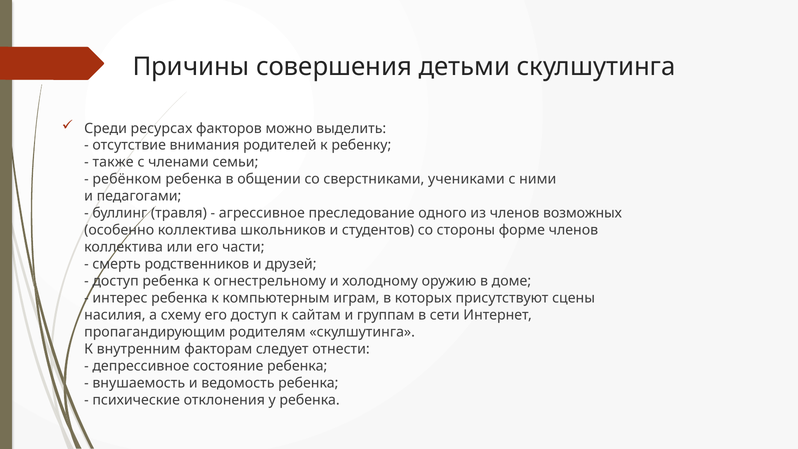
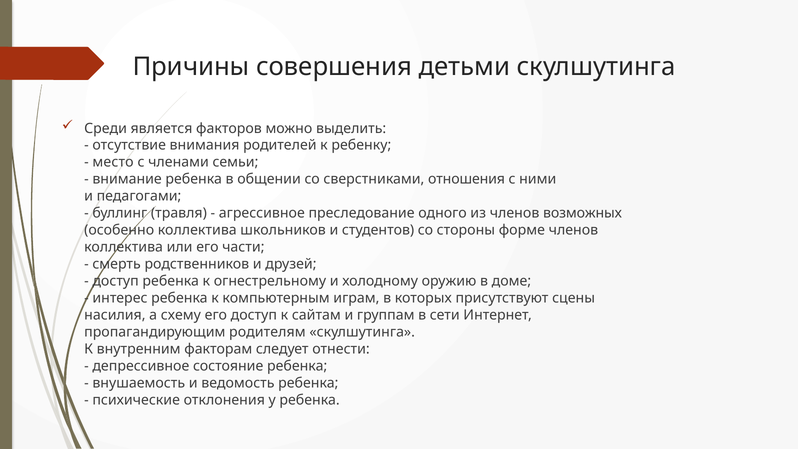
ресурсах: ресурсах -> является (162, 128)
также: также -> место (113, 162)
ребёнком: ребёнком -> внимание (127, 179)
учениками: учениками -> отношения (467, 179)
